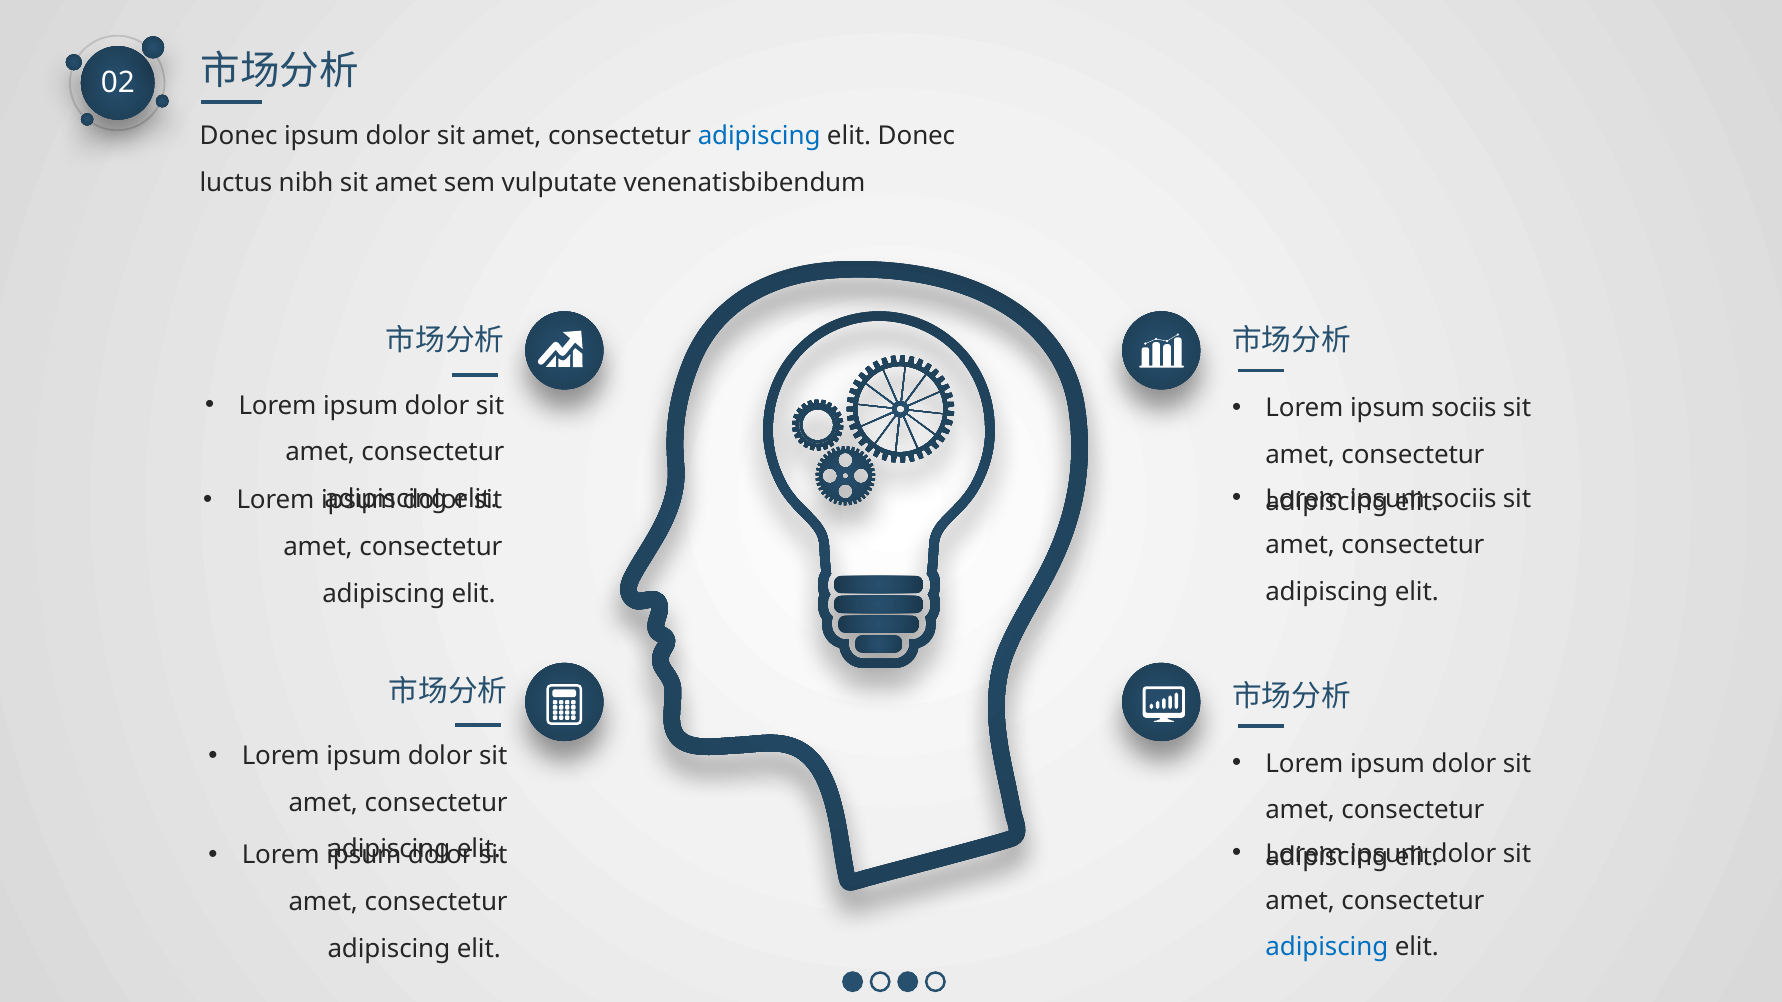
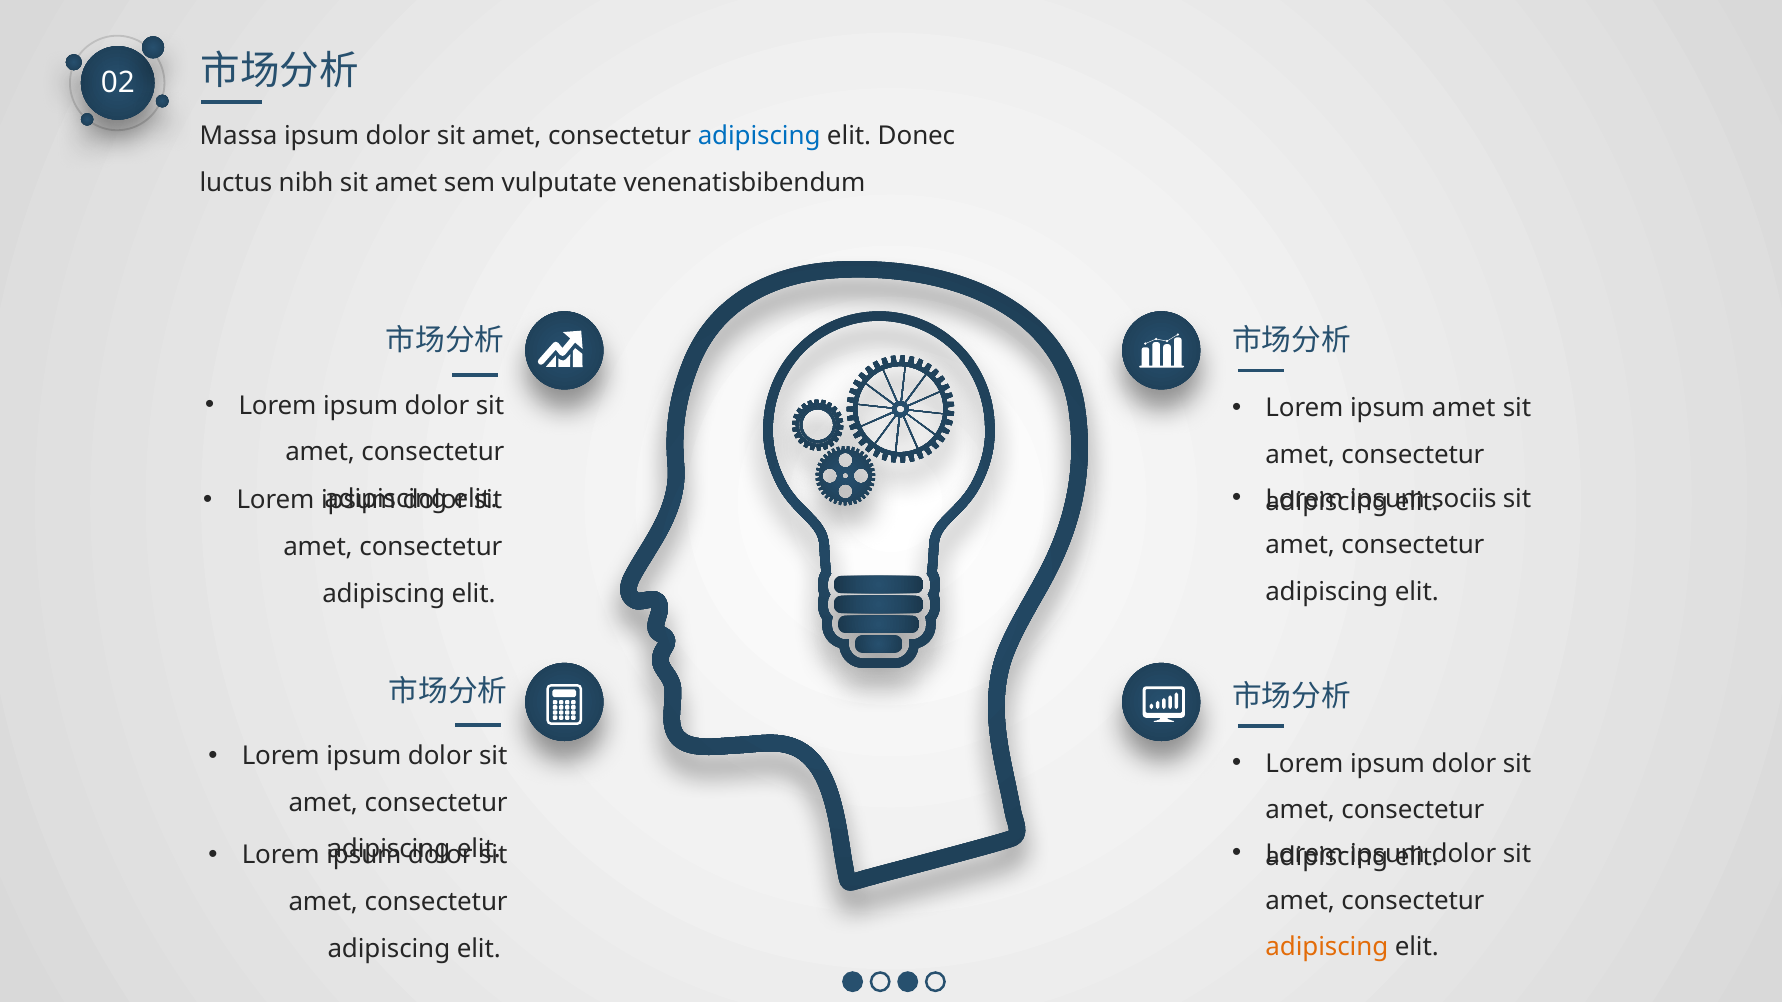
Donec: Donec -> Massa (239, 136)
sociis: sociis -> amet (1464, 408)
adipiscing colour: blue -> orange (1327, 948)
